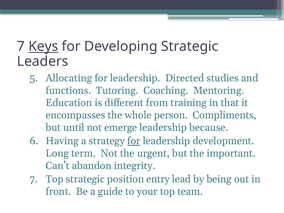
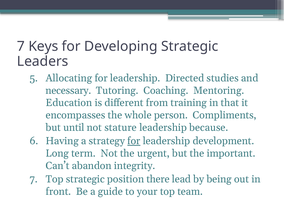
Keys underline: present -> none (43, 46)
functions: functions -> necessary (68, 90)
emerge: emerge -> stature (121, 127)
entry: entry -> there (158, 179)
